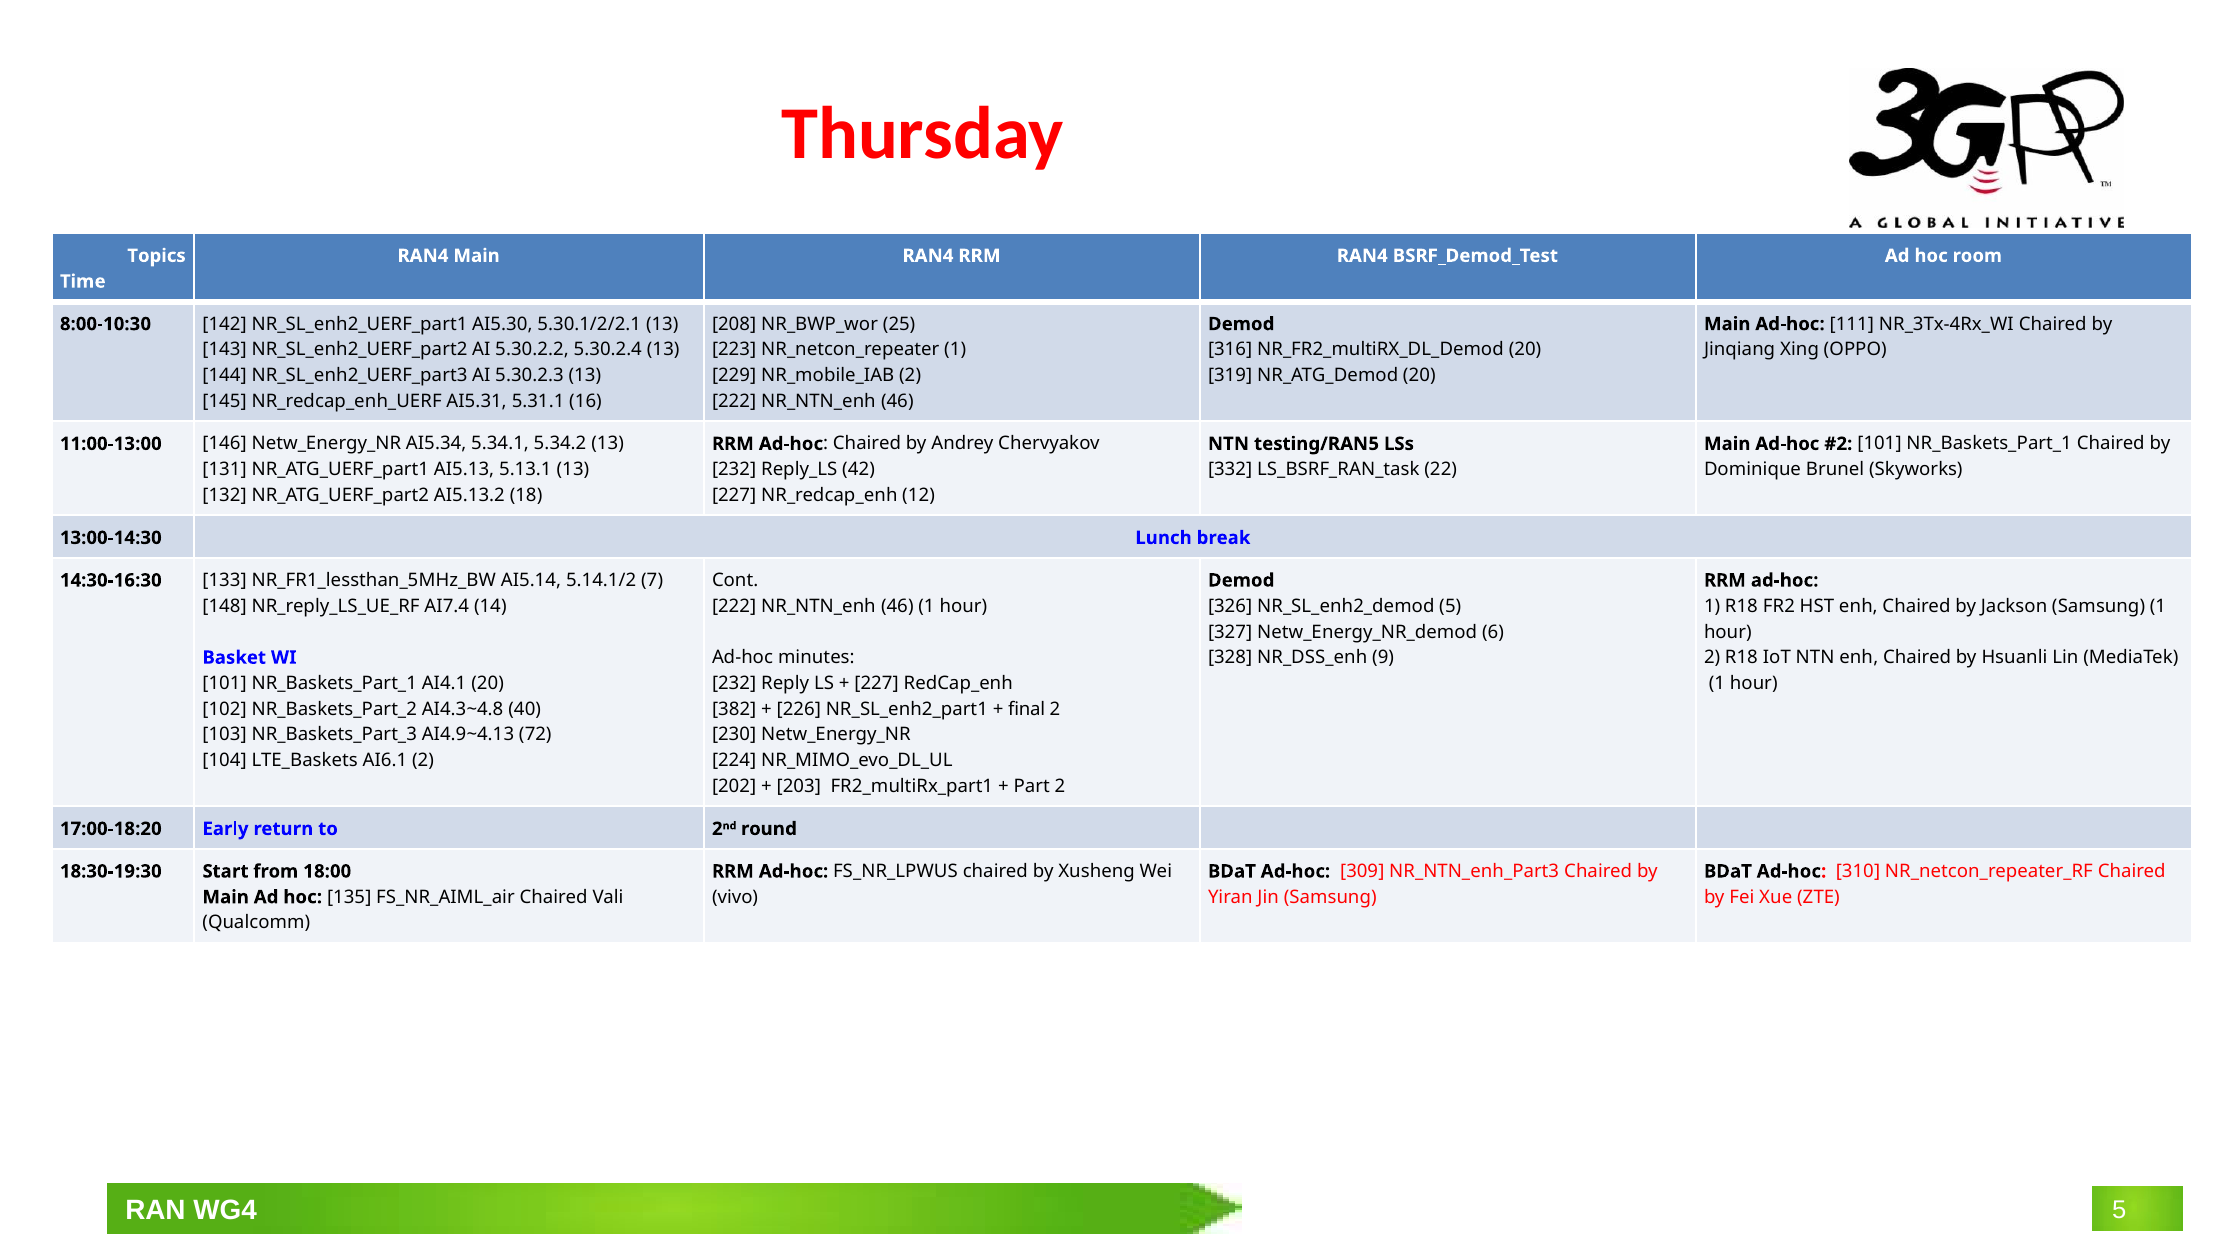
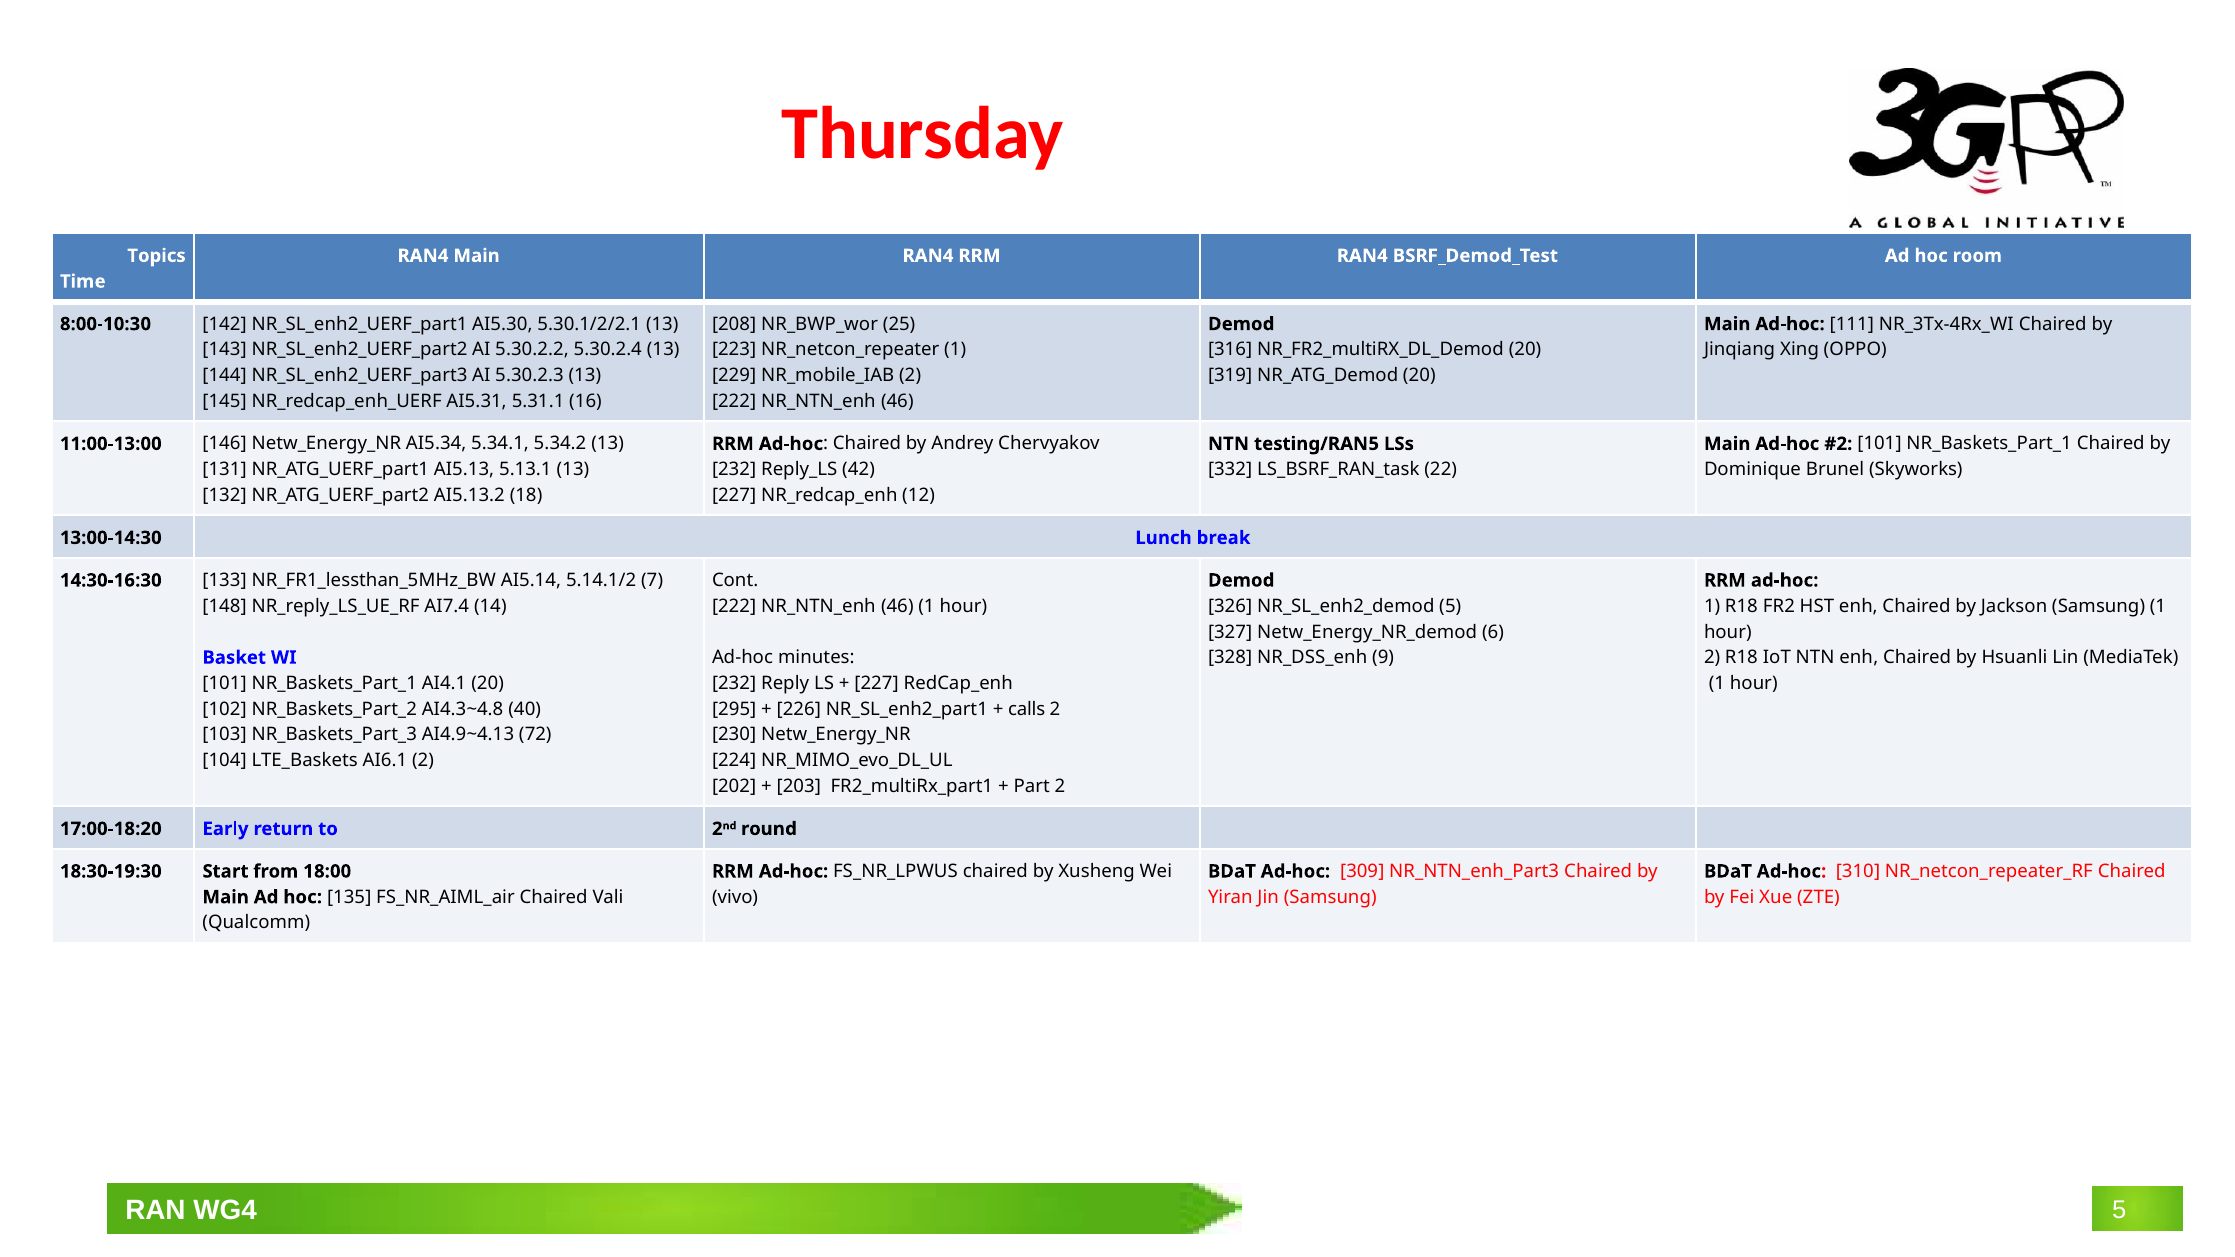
382: 382 -> 295 (734, 709)
final: final -> calls (1027, 709)
